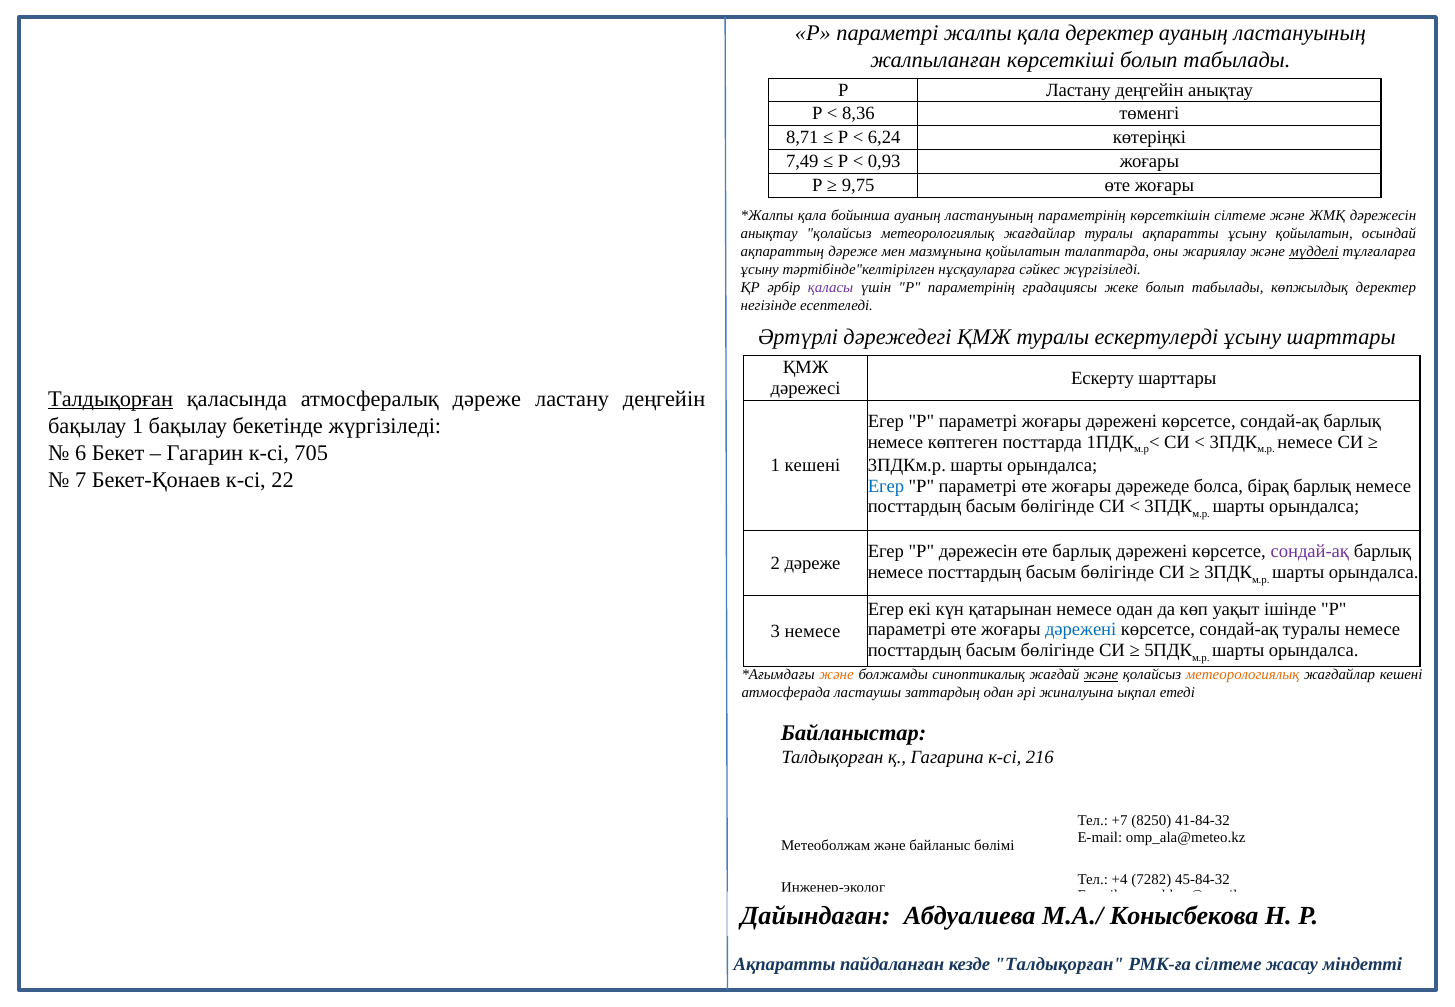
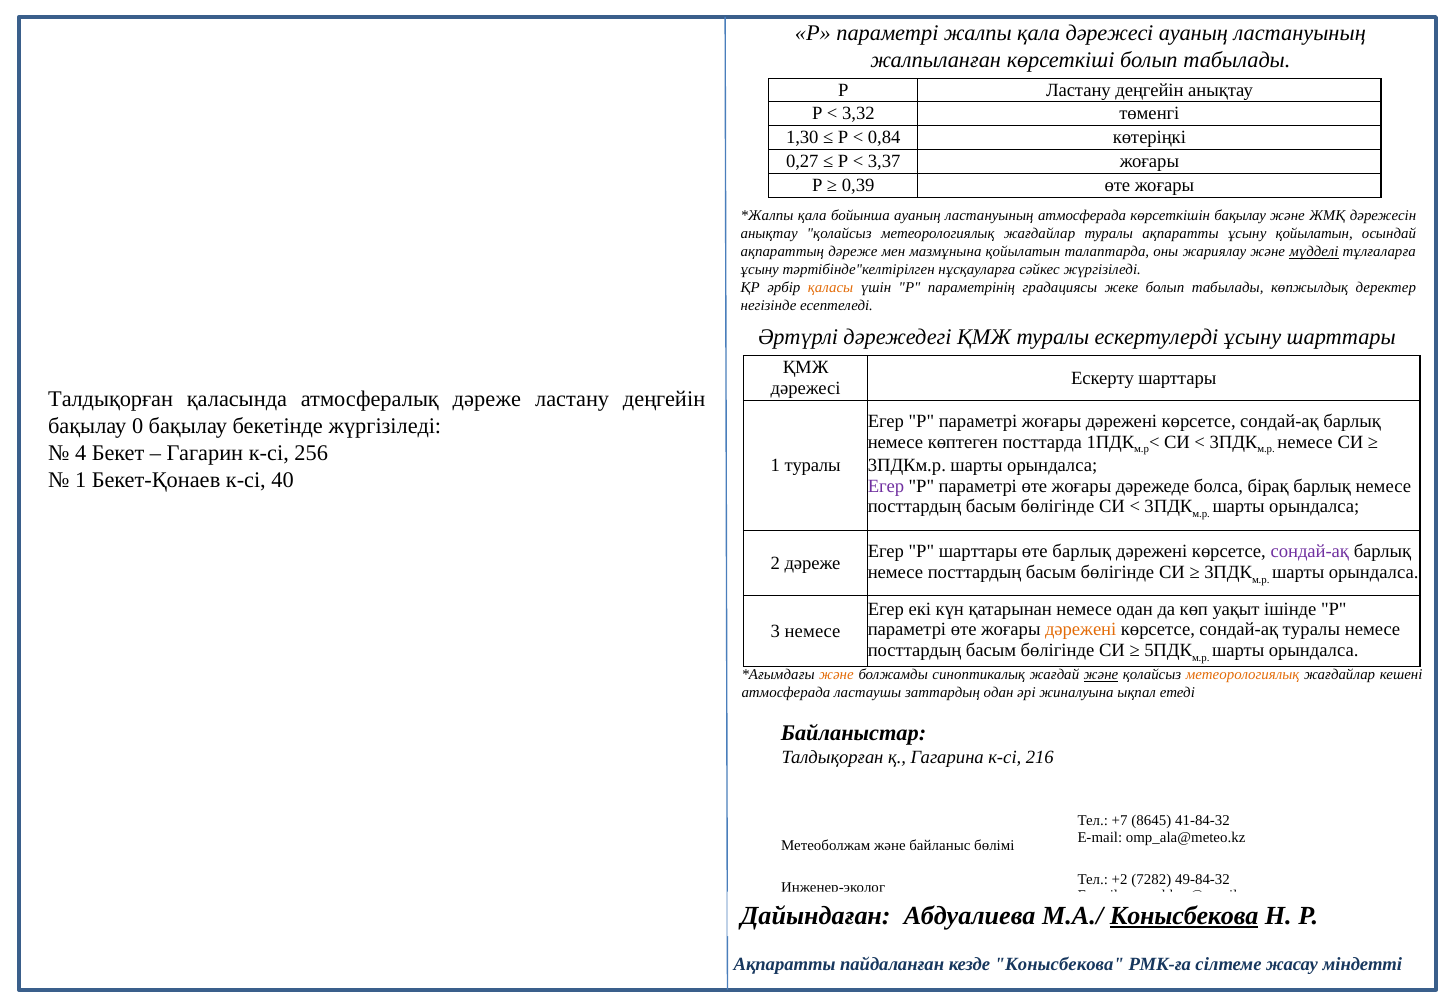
қала деректер: деректер -> дәрежесі (1110, 33)
8,36: 8,36 -> 3,32 (858, 114)
8,71: 8,71 -> 1,30 (802, 138)
6,24: 6,24 -> 0,84 (884, 138)
7,49: 7,49 -> 0,27 (802, 162)
0,93: 0,93 -> 3,37 (884, 162)
9,75: 9,75 -> 0,39 (858, 186)
ластануының параметрінің: параметрінің -> атмосферада (1082, 216)
көрсеткішін сілтеме: сілтеме -> бақылау (1240, 216)
қаласы colour: purple -> orange (831, 287)
Талдықорған underline: present -> none (111, 399)
бақылау 1: 1 -> 0 (138, 426)
6: 6 -> 4 (81, 453)
705: 705 -> 256 (311, 453)
1 кешені: кешені -> туралы (813, 466)
7: 7 -> 1 (81, 480)
22: 22 -> 40 (283, 480)
Егер colour: blue -> purple (886, 486)
Р дәрежесін: дәрежесін -> шарттары (978, 552)
дәрежені colour: blue -> orange (1081, 630)
8250: 8250 -> 8645 (1151, 821)
+4: +4 -> +2 (1120, 879)
45-84-32: 45-84-32 -> 49-84-32 (1203, 879)
Конысбекова underline: none -> present (1184, 916)
кезде Талдықорған: Талдықорған -> Конысбекова (1059, 965)
